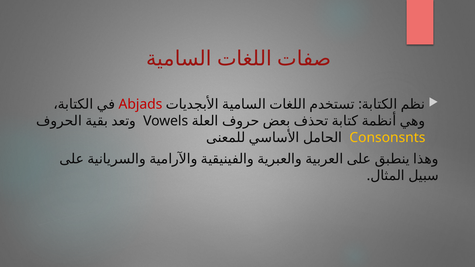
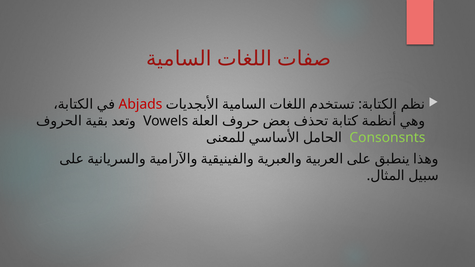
Consonsnts colour: yellow -> light green (387, 138)
